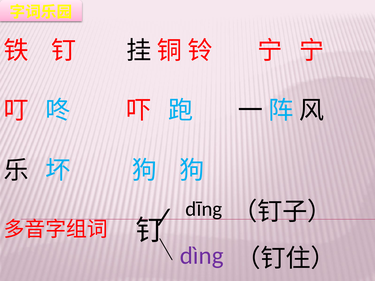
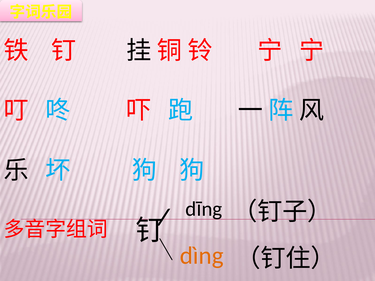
dìng colour: purple -> orange (202, 256)
